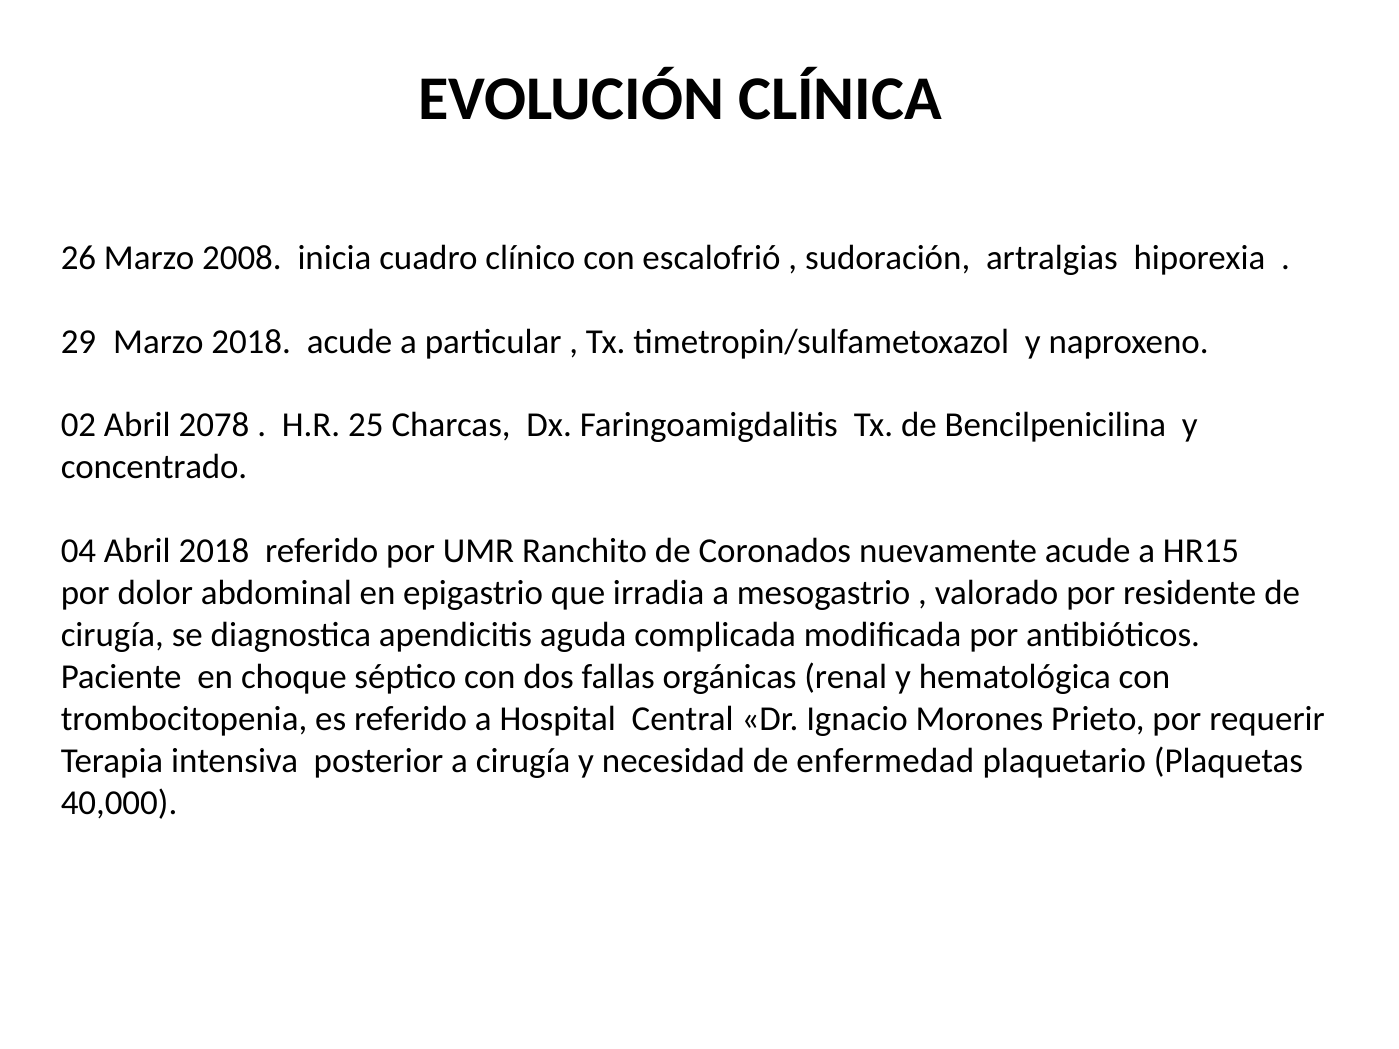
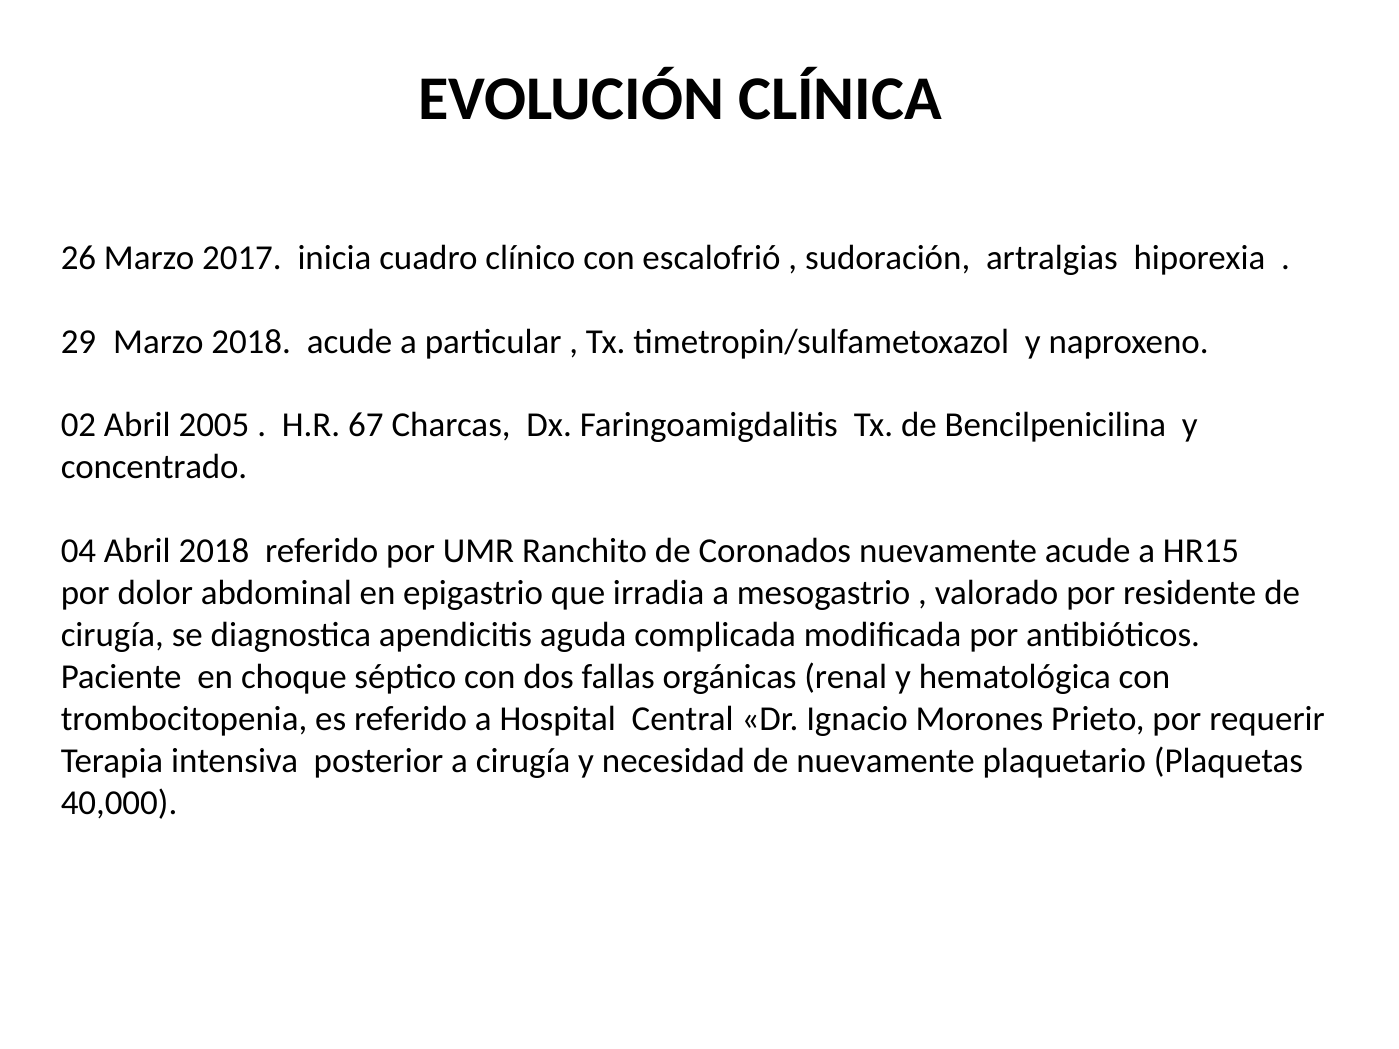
2008: 2008 -> 2017 (242, 258)
2078: 2078 -> 2005 (214, 426)
25: 25 -> 67 (366, 426)
de enfermedad: enfermedad -> nuevamente (886, 761)
